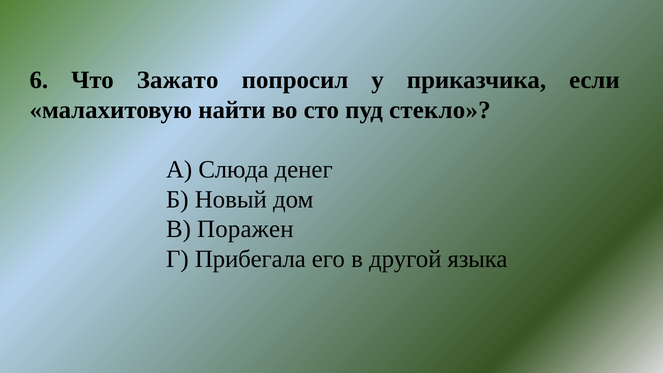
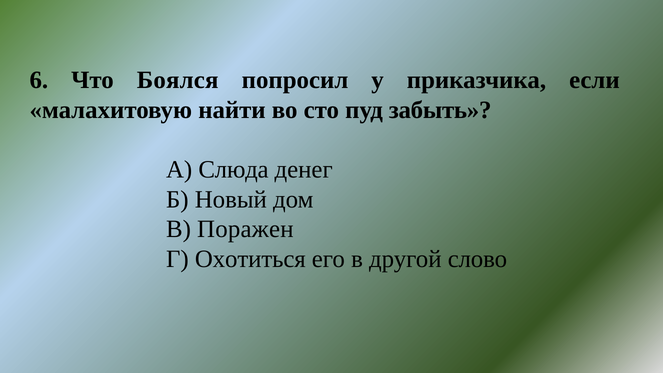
Зажато: Зажато -> Боялся (178, 80)
стекло: стекло -> забыть (440, 110)
Прибегала: Прибегала -> Охотиться (250, 259)
языка: языка -> слово (477, 259)
